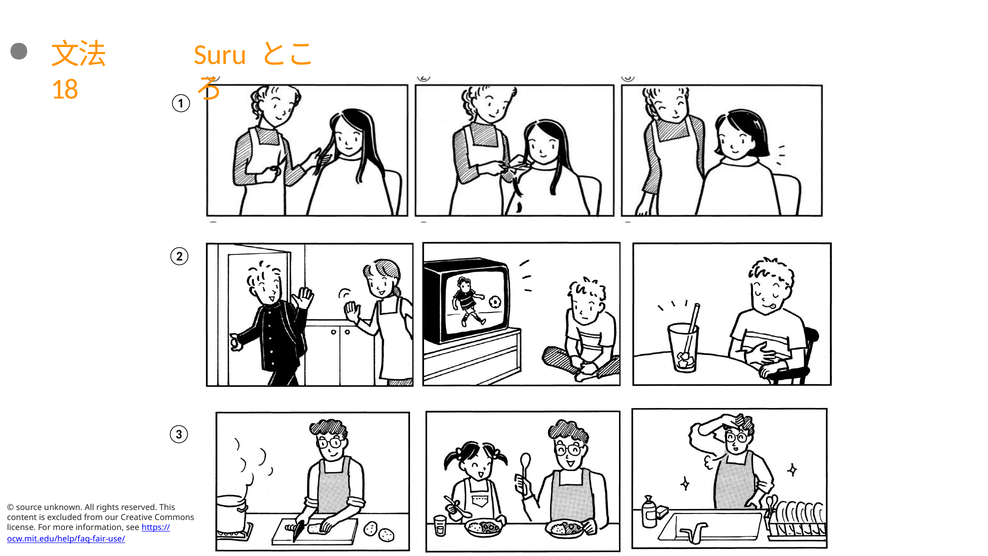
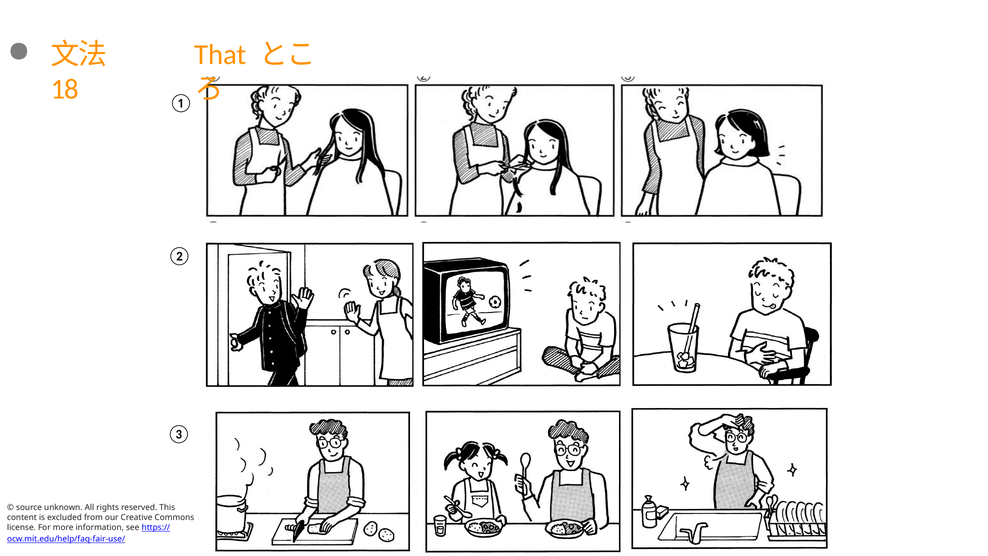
Suru: Suru -> That (220, 55)
